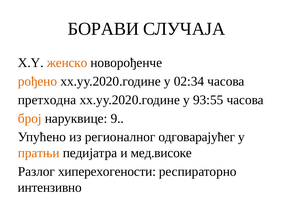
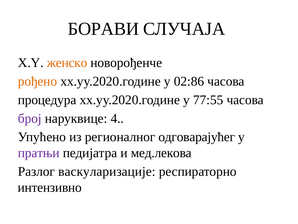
02:34: 02:34 -> 02:86 (189, 81)
претходна: претходна -> процедура (47, 100)
93:55: 93:55 -> 77:55 (208, 100)
број colour: orange -> purple (30, 118)
9: 9 -> 4 (117, 118)
пратњи colour: orange -> purple (39, 153)
мед.високе: мед.високе -> мед.лекова (161, 153)
хиперехогености: хиперехогености -> васкуларизације (107, 171)
